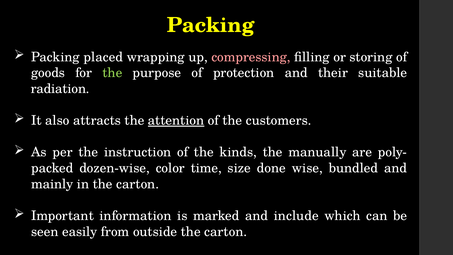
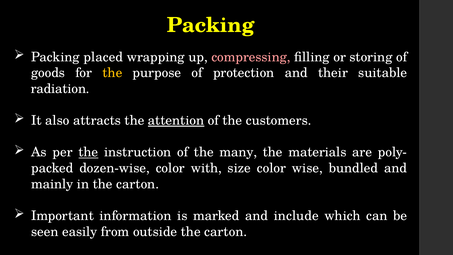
the colour: light green -> yellow (112, 73)
the underline: none -> present (88, 152)
kinds: kinds -> many (238, 152)
manually: manually -> materials (317, 152)
time: time -> with (206, 168)
size done: done -> color (271, 168)
